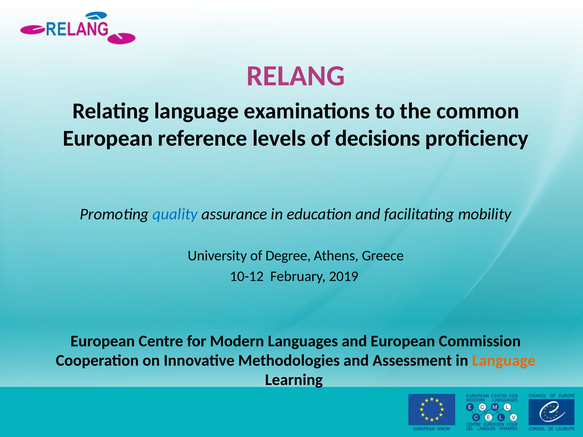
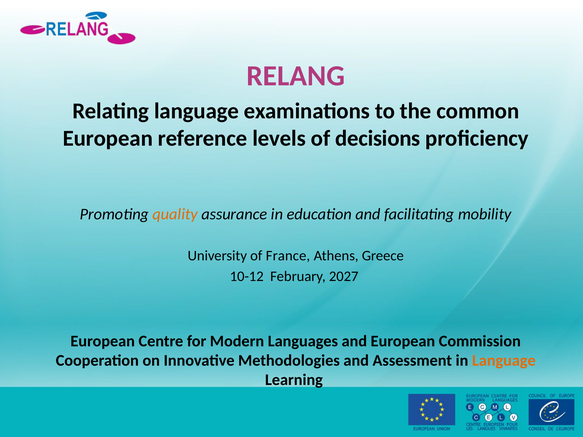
quality colour: blue -> orange (175, 214)
Degree: Degree -> France (288, 256)
2019: 2019 -> 2027 (344, 276)
